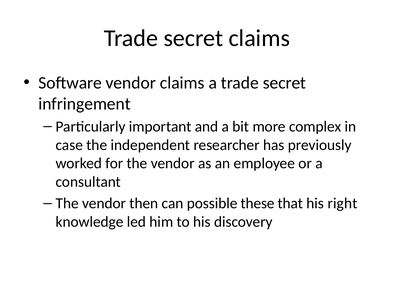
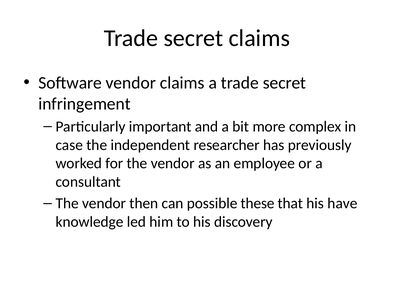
right: right -> have (342, 203)
